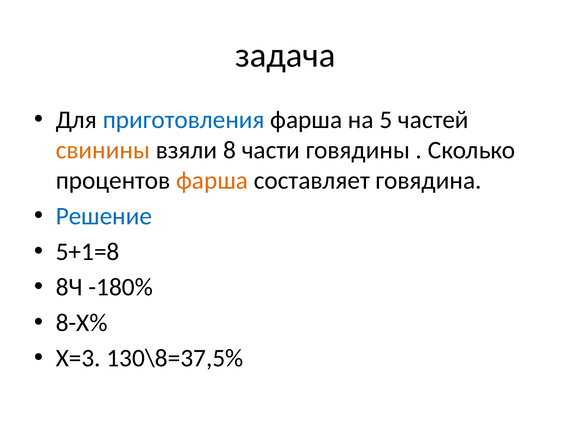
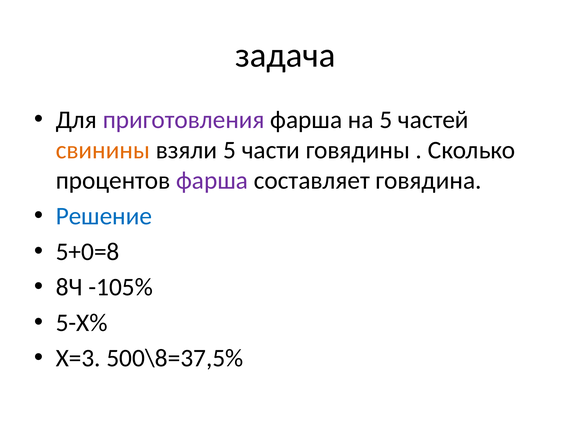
приготовления colour: blue -> purple (184, 120)
взяли 8: 8 -> 5 (229, 150)
фарша colour: orange -> purple (212, 181)
5+1=8: 5+1=8 -> 5+0=8 (88, 252)
-180%: -180% -> -105% (121, 287)
8-Х%: 8-Х% -> 5-Х% (82, 323)
130\8=37,5%: 130\8=37,5% -> 500\8=37,5% (175, 358)
